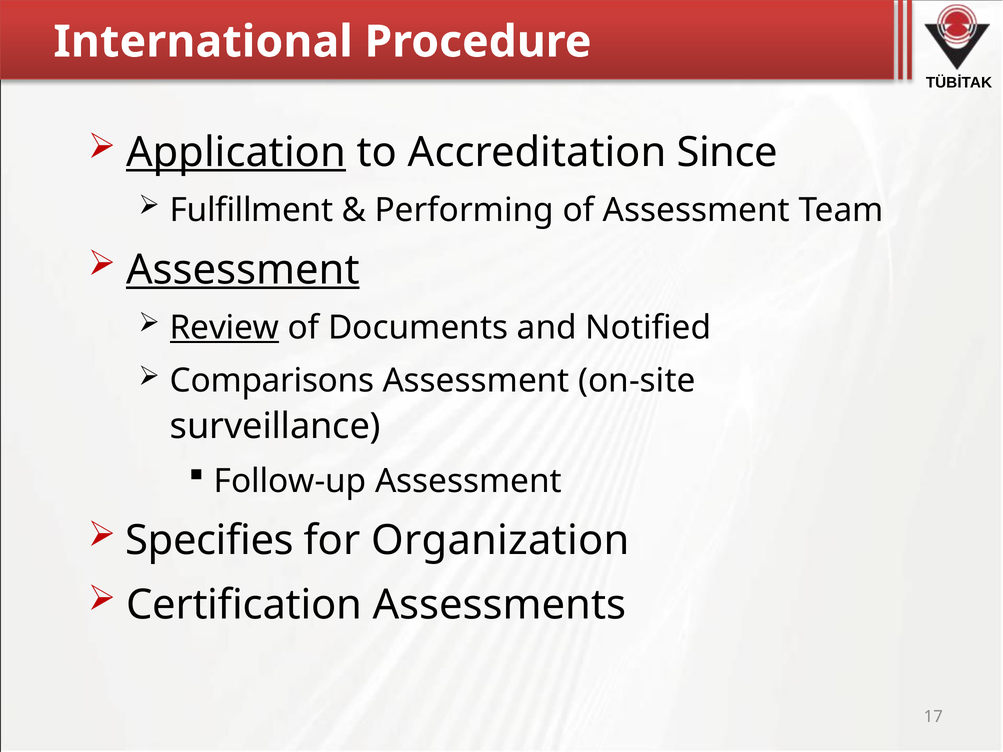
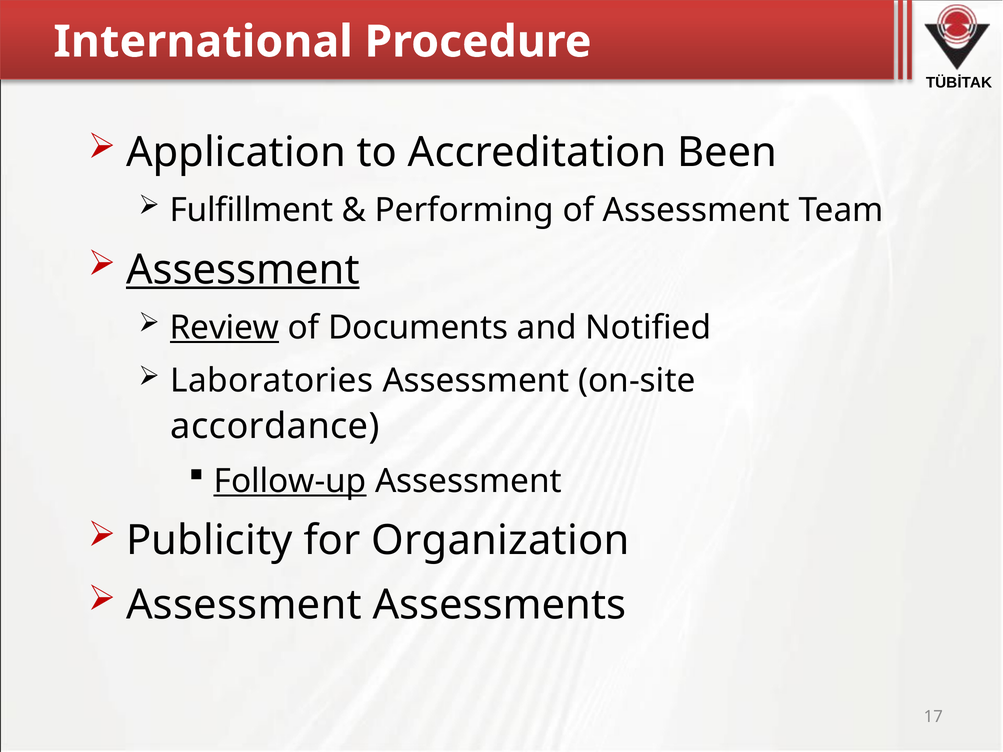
Application underline: present -> none (236, 152)
Since: Since -> Been (727, 152)
Comparisons: Comparisons -> Laboratories (272, 381)
surveillance: surveillance -> accordance (275, 426)
Follow-up underline: none -> present (290, 481)
Specifies: Specifies -> Publicity (209, 541)
Certification: Certification -> Assessment (244, 605)
